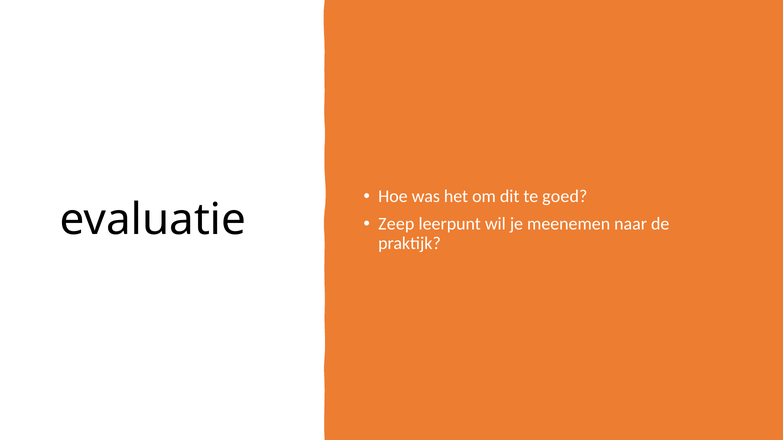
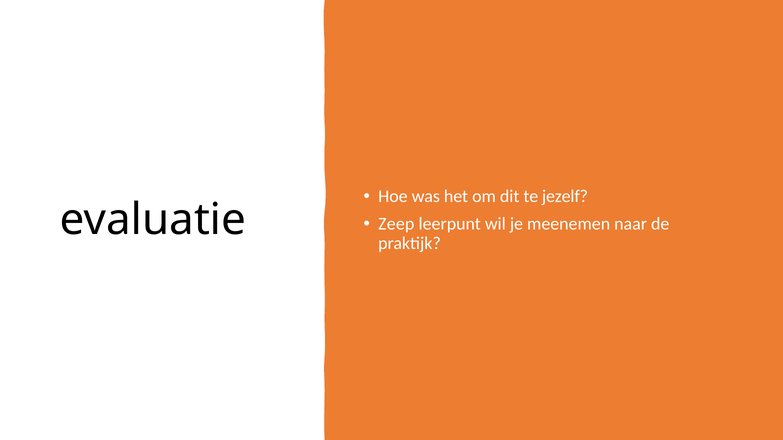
goed: goed -> jezelf (565, 197)
